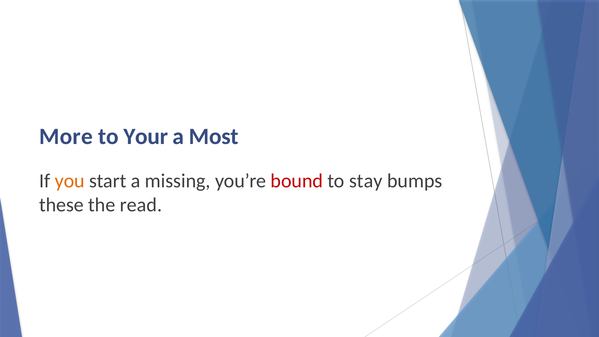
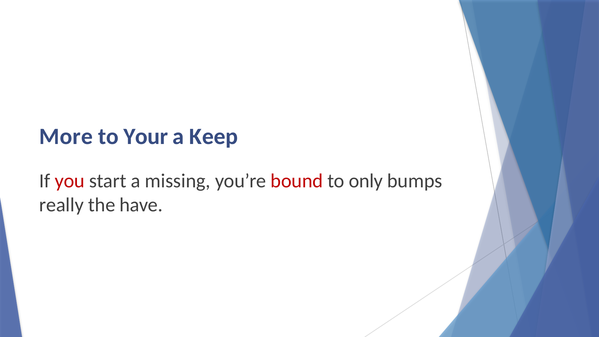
Most: Most -> Keep (214, 136)
you colour: orange -> red (70, 181)
stay: stay -> only (366, 181)
these: these -> really (62, 205)
read: read -> have (141, 205)
